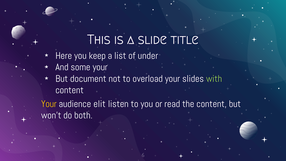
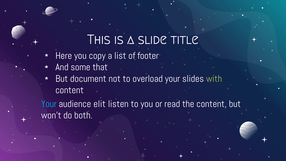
keep: keep -> copy (97, 56)
under: under -> footer (148, 56)
some your: your -> that (100, 67)
Your colour: yellow -> light blue (49, 104)
